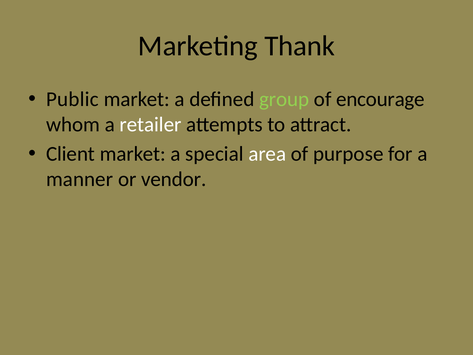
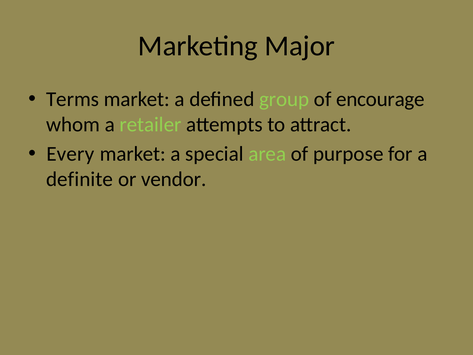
Thank: Thank -> Major (300, 46)
Public: Public -> Terms (73, 99)
retailer colour: white -> light green (151, 124)
Client: Client -> Every (70, 154)
area colour: white -> light green (267, 154)
manner: manner -> definite (80, 179)
